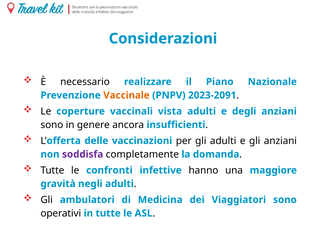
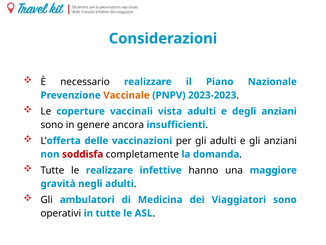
2023-2091: 2023-2091 -> 2023-2023 (212, 95)
soddisfa colour: purple -> red (83, 154)
le confronti: confronti -> realizzare (109, 170)
